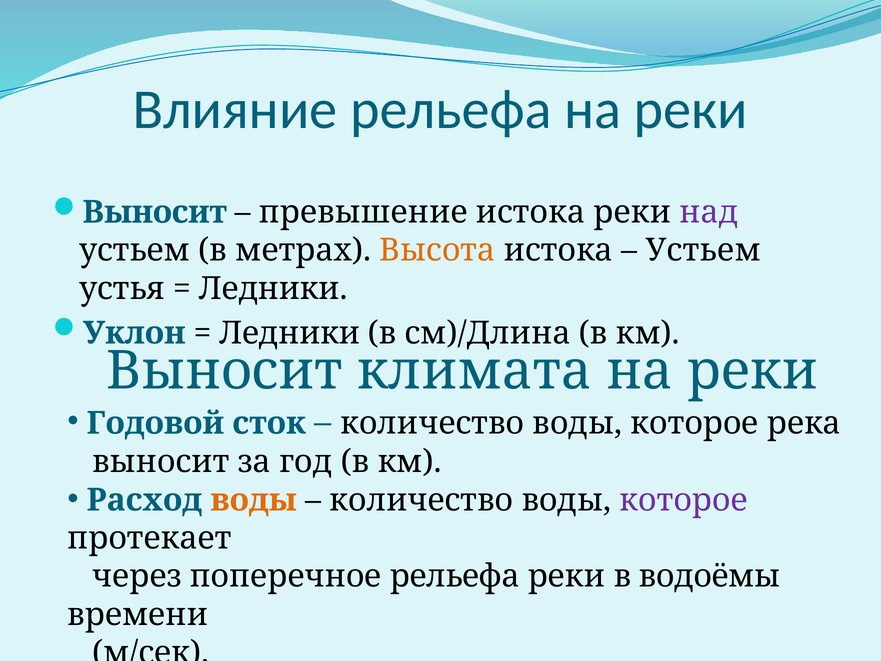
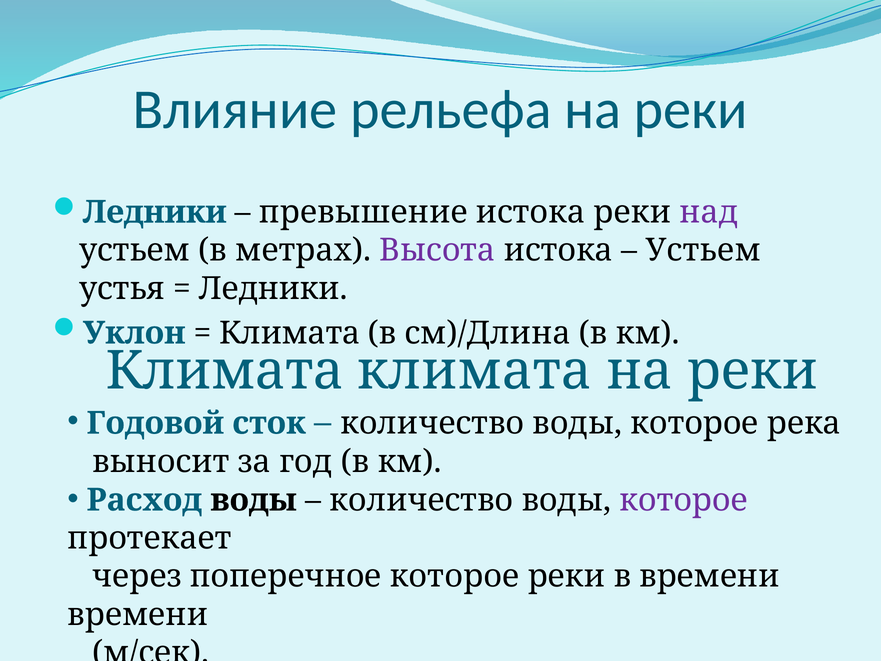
Выносит: Выносит -> Ледники (155, 212)
Высота colour: orange -> purple (437, 250)
Ледники: Ледники -> Климата (290, 333)
Выносит: Выносит -> Климата (225, 371)
воды colour: orange -> black (254, 500)
поперечное рельефа: рельефа -> которое (455, 576)
в водоёмы: водоёмы -> времени (710, 576)
